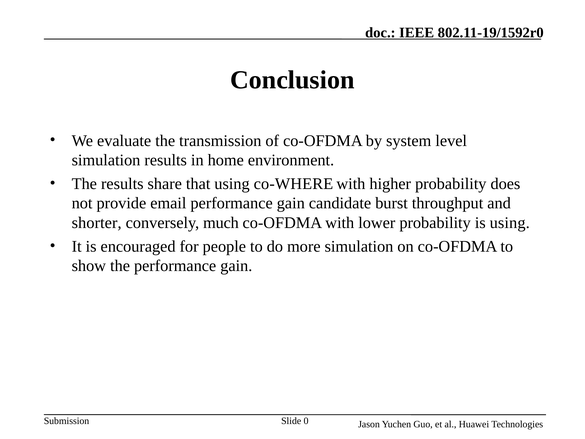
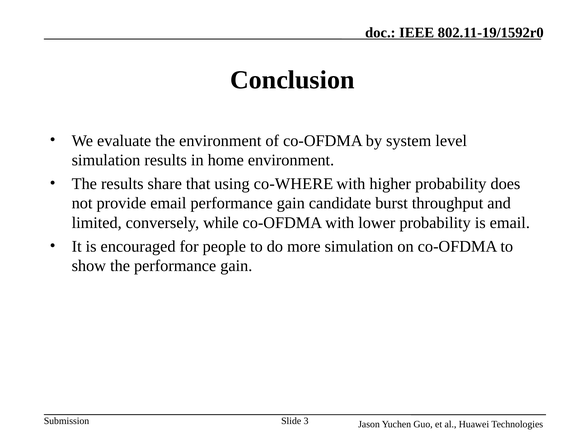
the transmission: transmission -> environment (220, 141)
shorter: shorter -> limited (97, 223)
much: much -> while (221, 223)
is using: using -> email (510, 223)
0: 0 -> 3 (306, 421)
